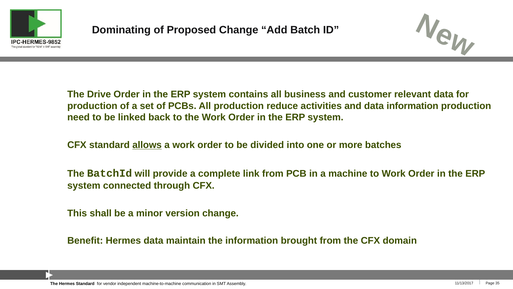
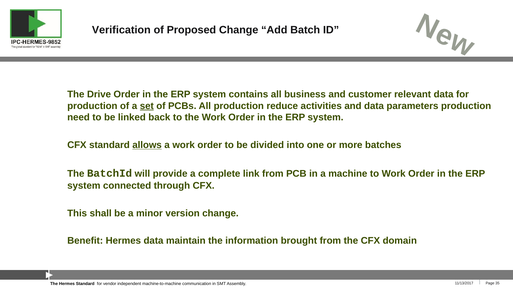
Dominating: Dominating -> Verification (121, 30)
set underline: none -> present (147, 106)
data information: information -> parameters (412, 106)
